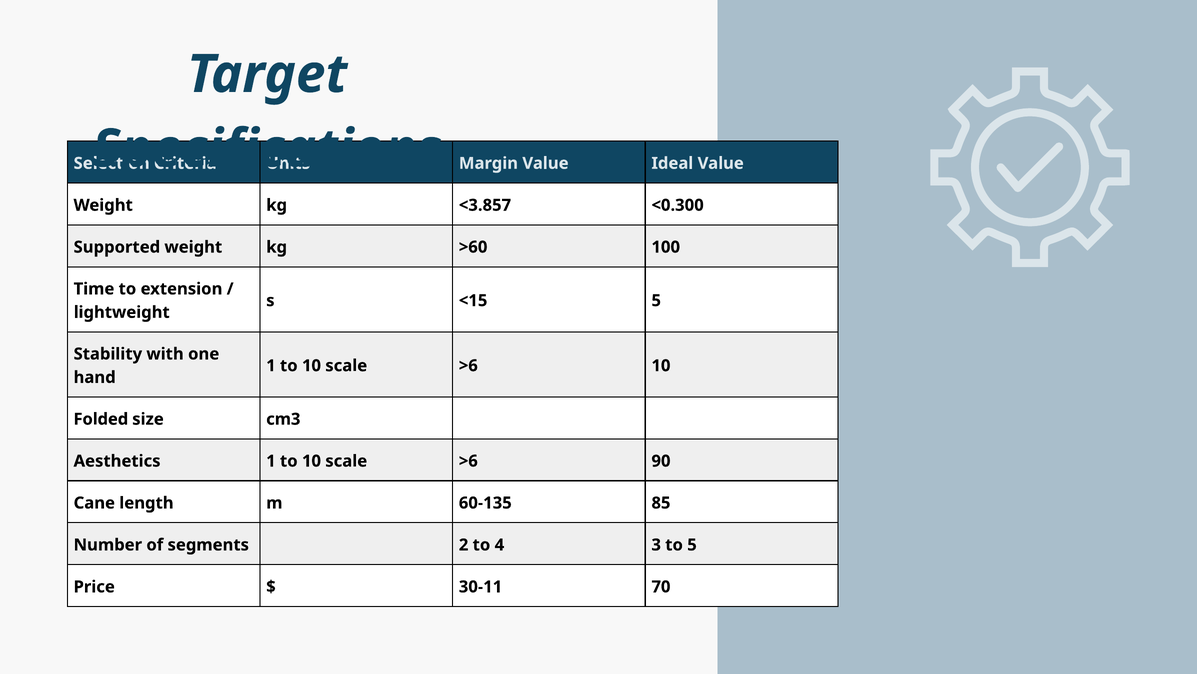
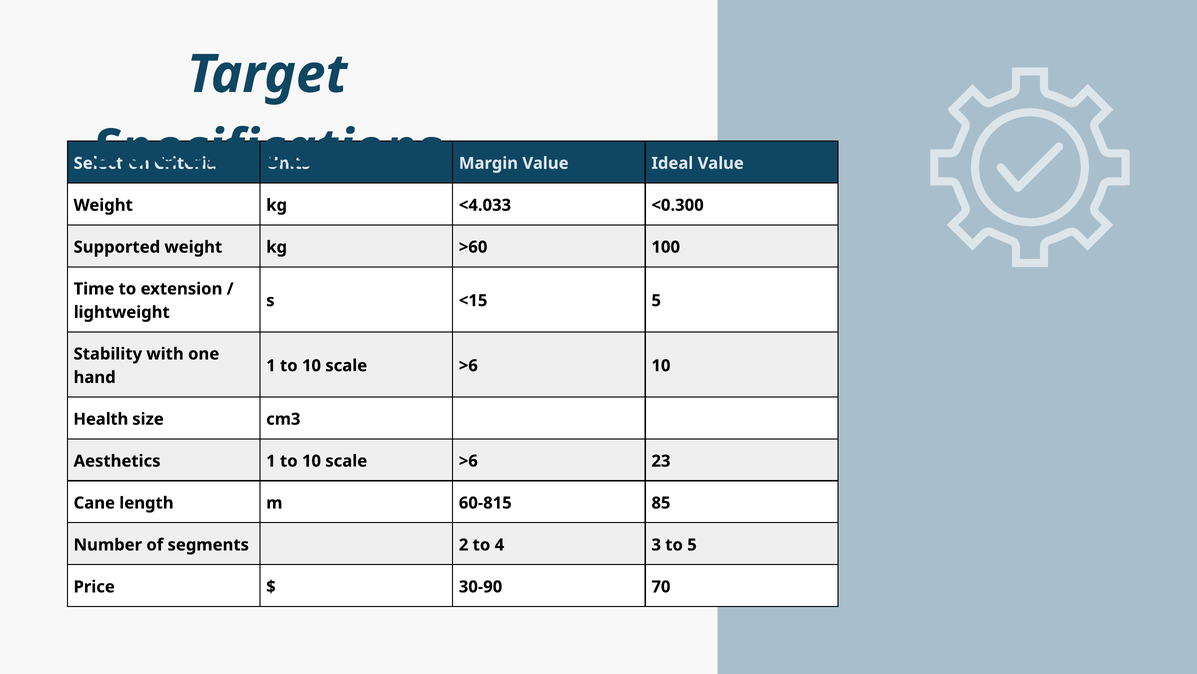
<3.857: <3.857 -> <4.033 (485, 205)
Folded: Folded -> Health (101, 419)
90: 90 -> 23 (661, 461)
60-135: 60-135 -> 60-815 (485, 503)
30-11: 30-11 -> 30-90 (481, 586)
